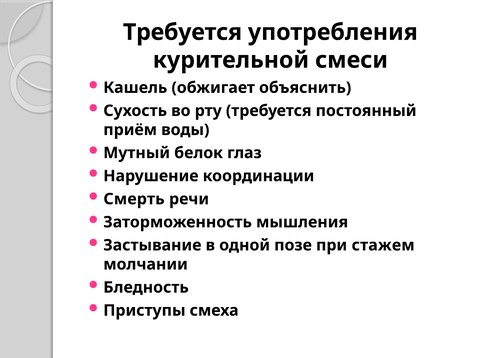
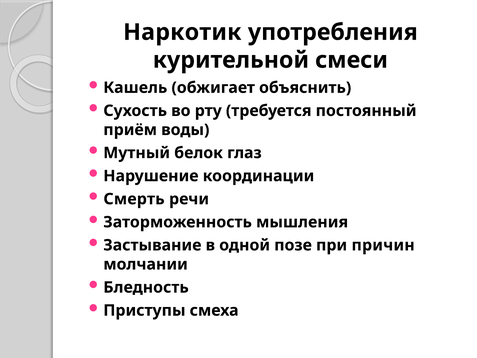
Требуется: Требуется -> Наркотик (182, 32)
стажем: стажем -> причин (383, 245)
